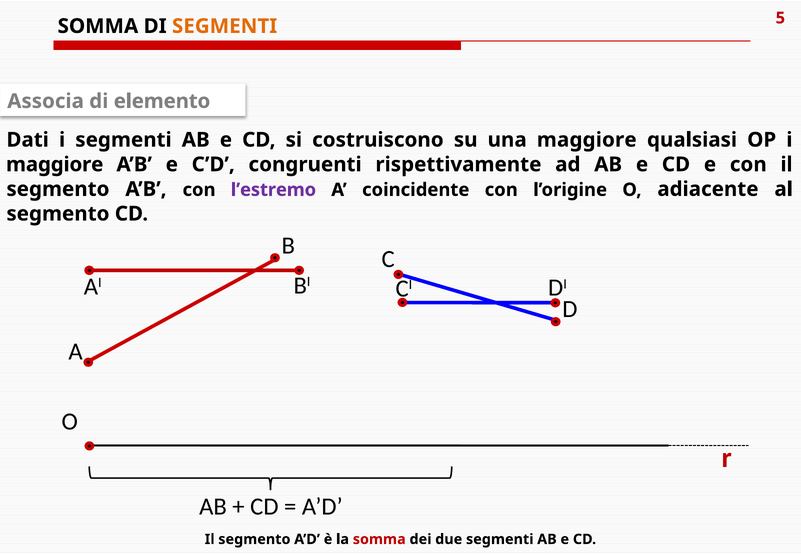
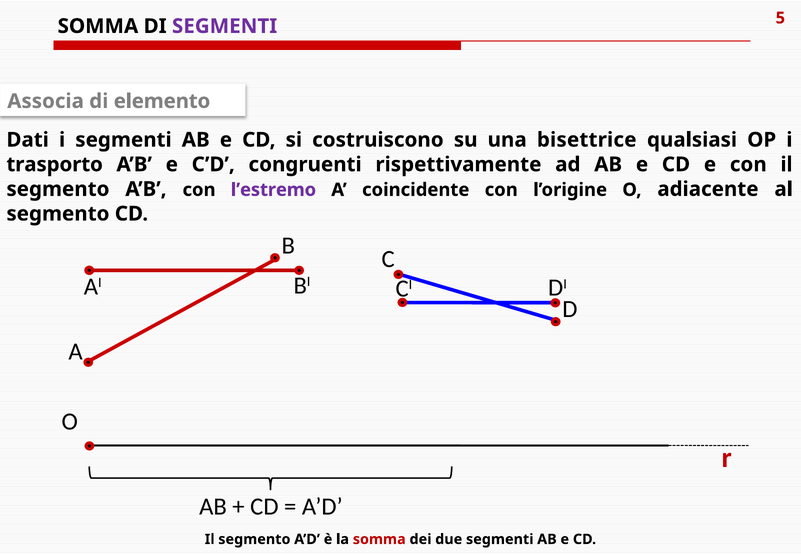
SEGMENTI colour: orange -> purple (225, 26)
una maggiore: maggiore -> bisettrice (587, 140)
maggiore: maggiore -> trasporto (55, 165)
